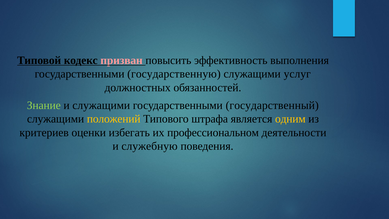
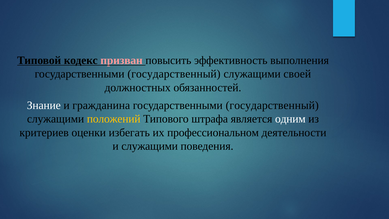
государственную: государственную -> государственный (174, 74)
услуг: услуг -> своей (297, 74)
Знание colour: light green -> white (44, 105)
и служащими: служащими -> гражданина (101, 105)
одним colour: yellow -> white (290, 119)
и служебную: служебную -> служащими (150, 146)
